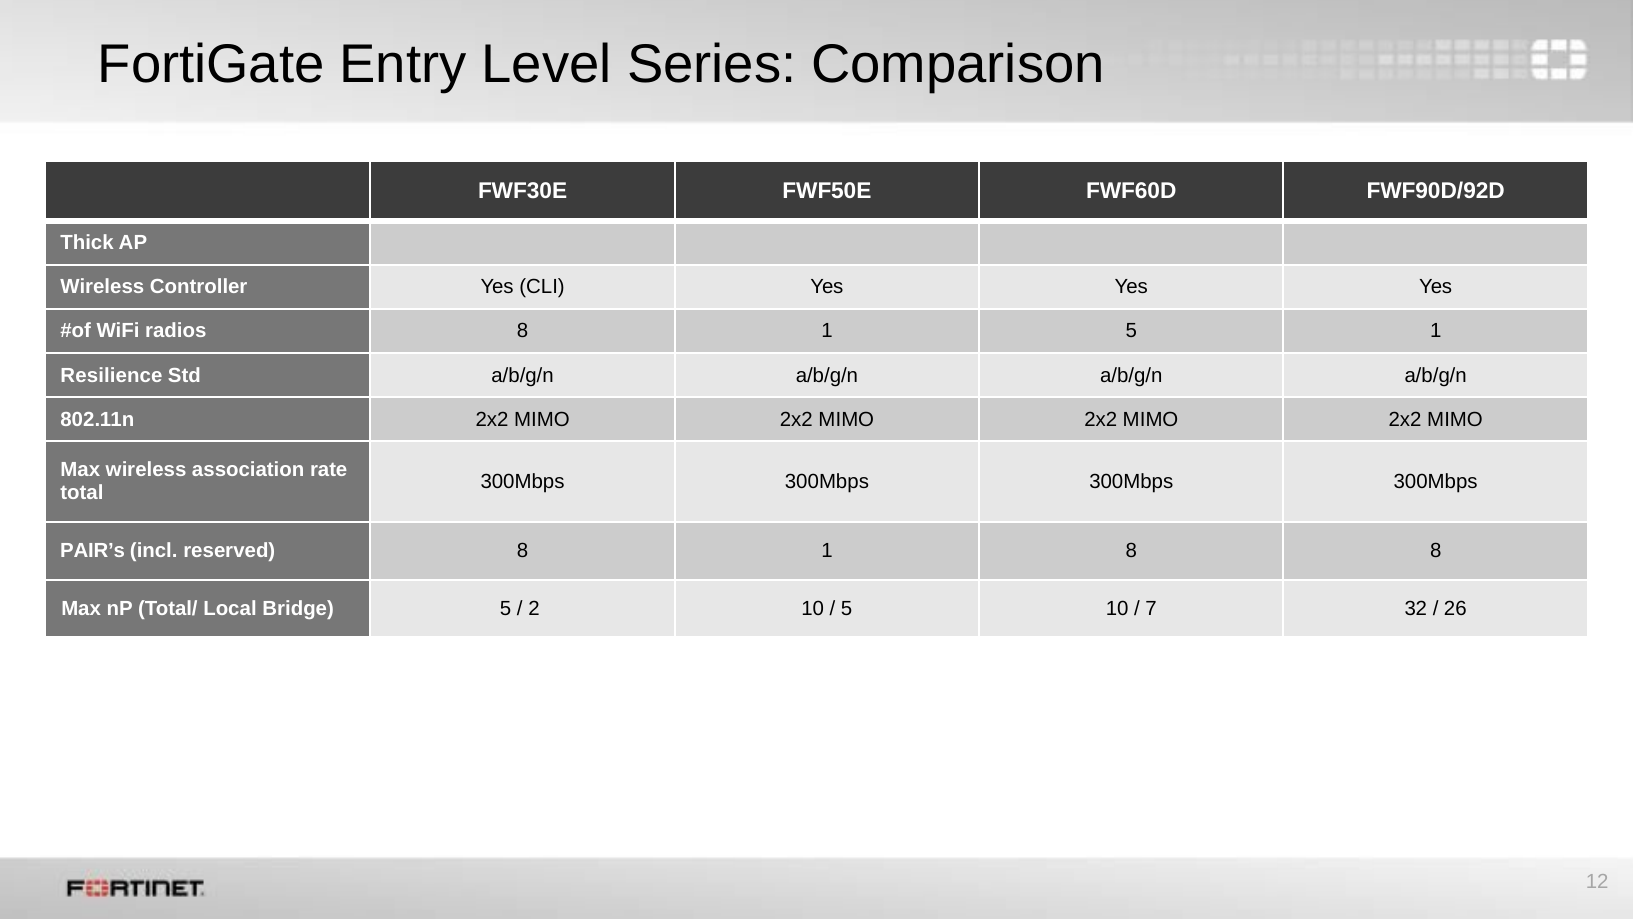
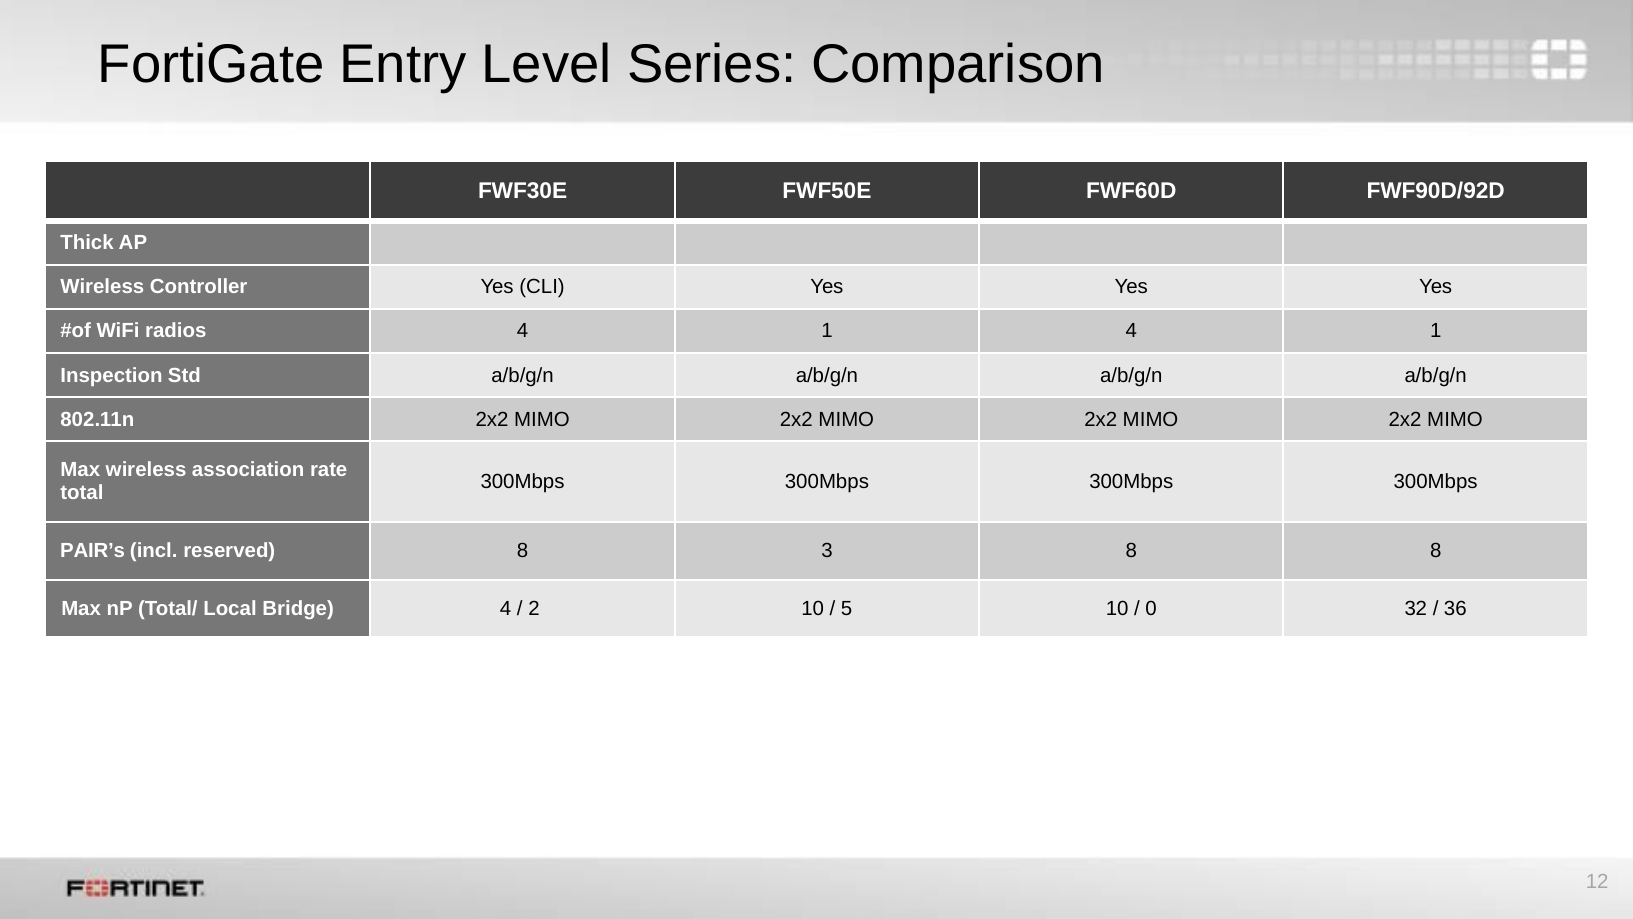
radios 8: 8 -> 4 (523, 331)
1 5: 5 -> 4 (1131, 331)
Resilience: Resilience -> Inspection (112, 375)
reserved 8 1: 1 -> 3 (827, 551)
Bridge 5: 5 -> 4 (506, 608)
7: 7 -> 0 (1151, 608)
26: 26 -> 36 (1455, 608)
